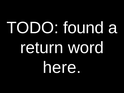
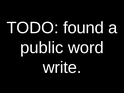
return: return -> public (42, 48)
here: here -> write (62, 67)
